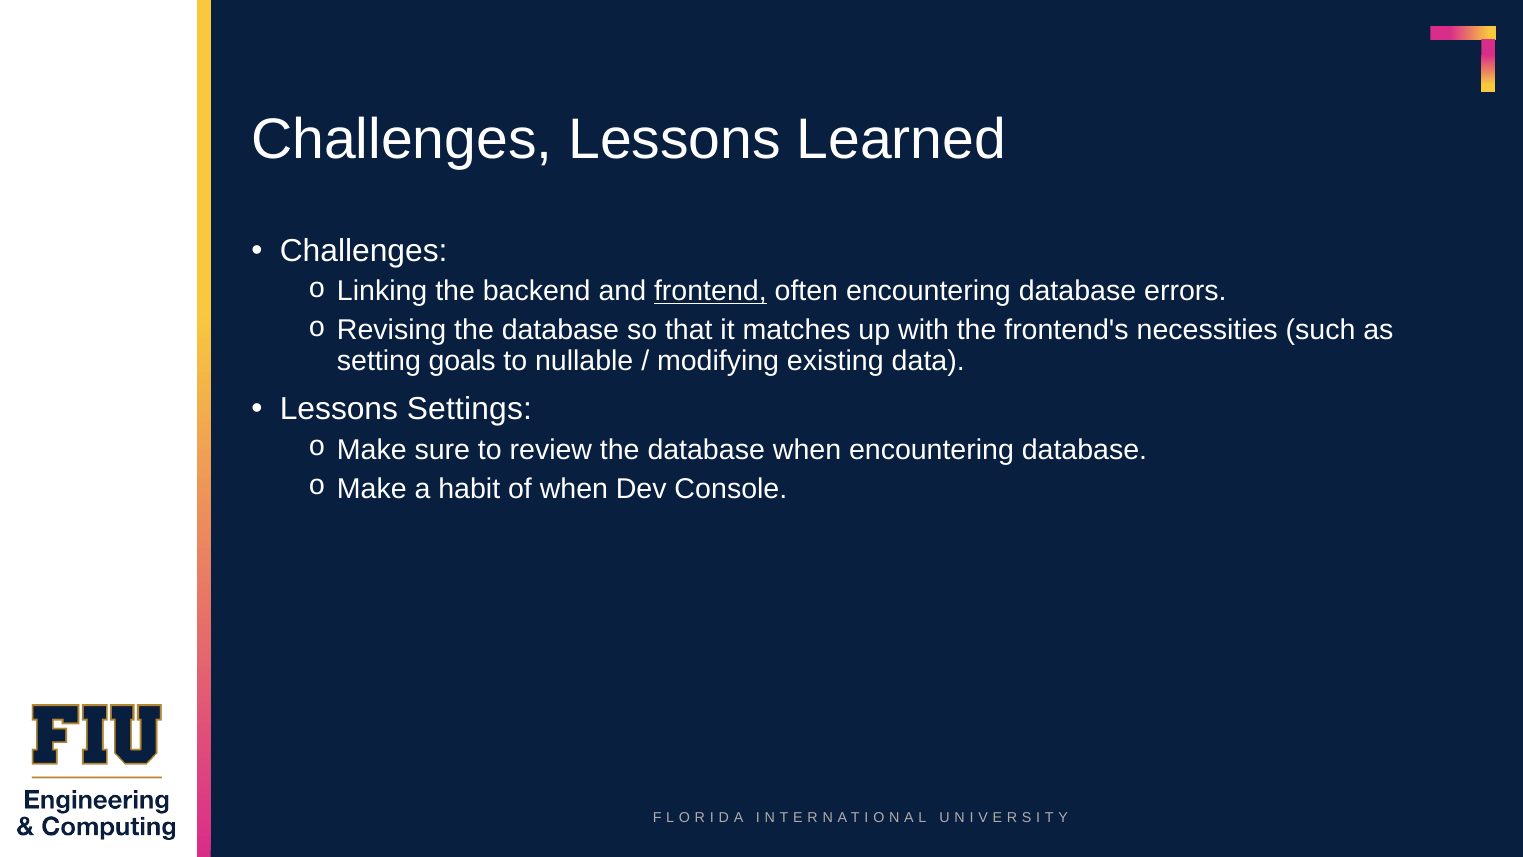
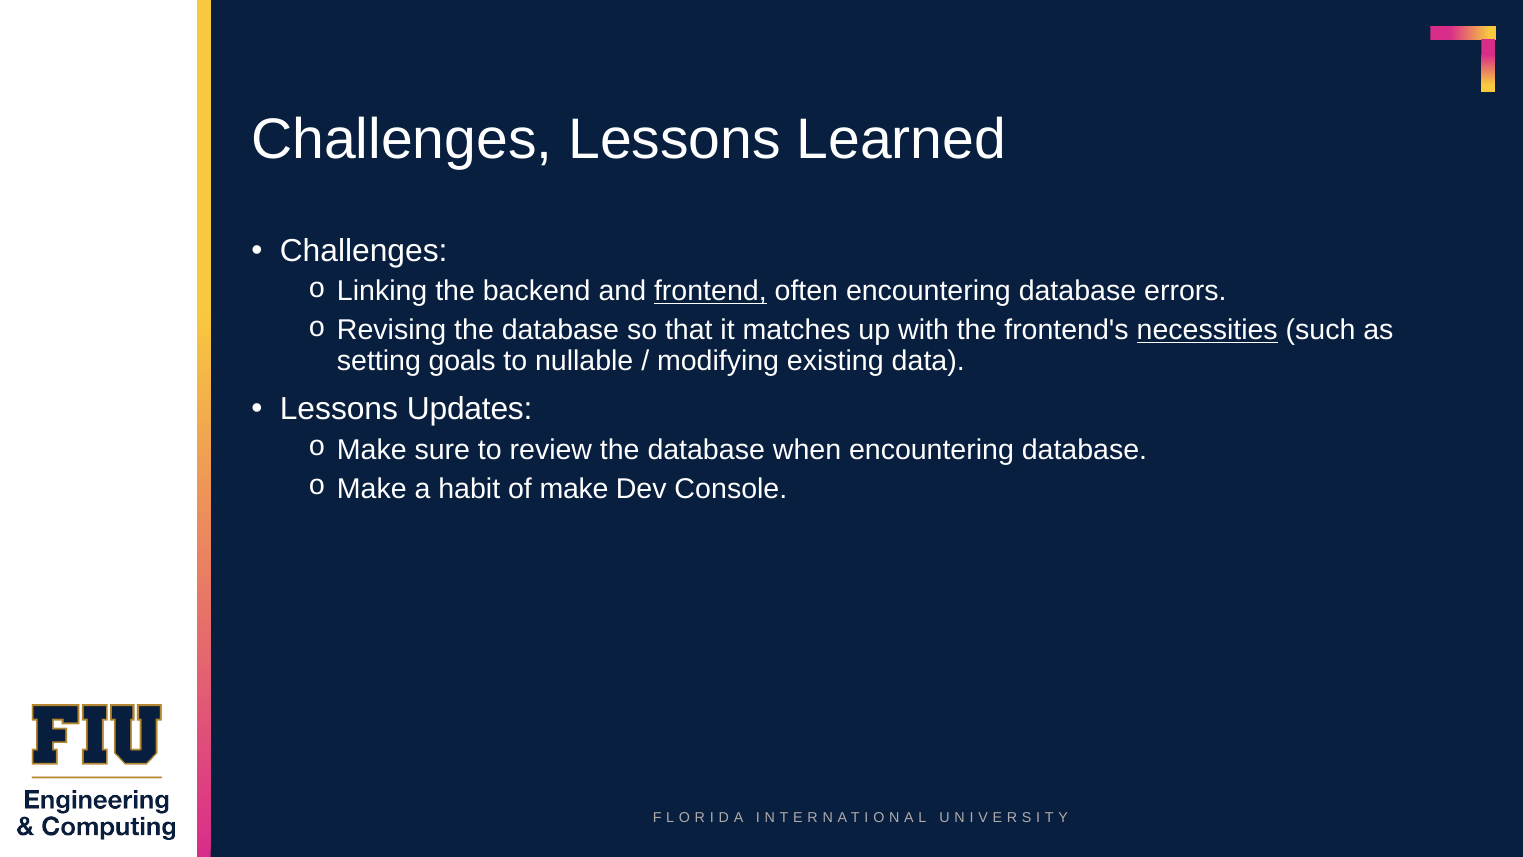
necessities underline: none -> present (1207, 330)
Settings: Settings -> Updates (470, 409)
of when: when -> make (574, 489)
